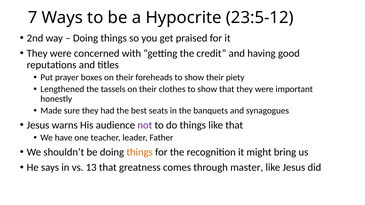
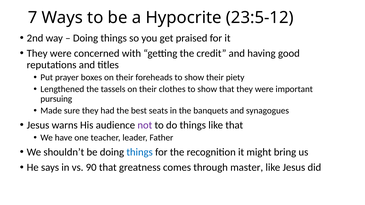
honestly: honestly -> pursuing (56, 99)
things colour: orange -> blue (140, 152)
13: 13 -> 90 (91, 168)
